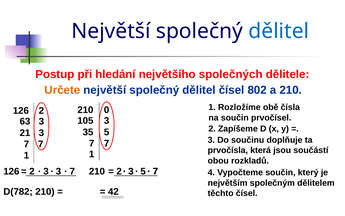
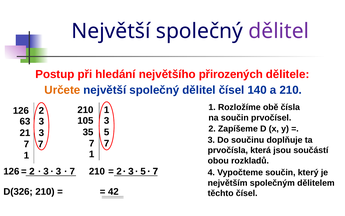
dělitel colour: blue -> purple (279, 31)
společných: společných -> přirozených (231, 74)
802: 802 -> 140 (257, 90)
0: 0 -> 1 (107, 110)
D(782: D(782 -> D(326 (18, 191)
